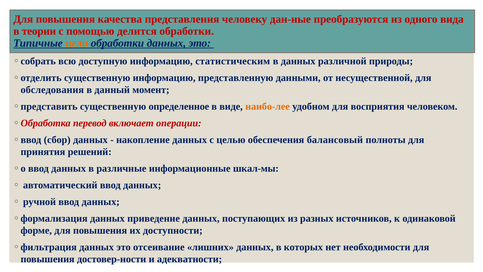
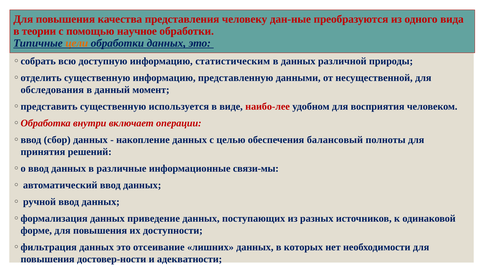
делится: делится -> научное (137, 31)
определенное: определенное -> используется (179, 106)
наибо-лее colour: orange -> red (268, 106)
перевод: перевод -> внутри (90, 123)
шкал-мы: шкал-мы -> связи-мы (256, 168)
